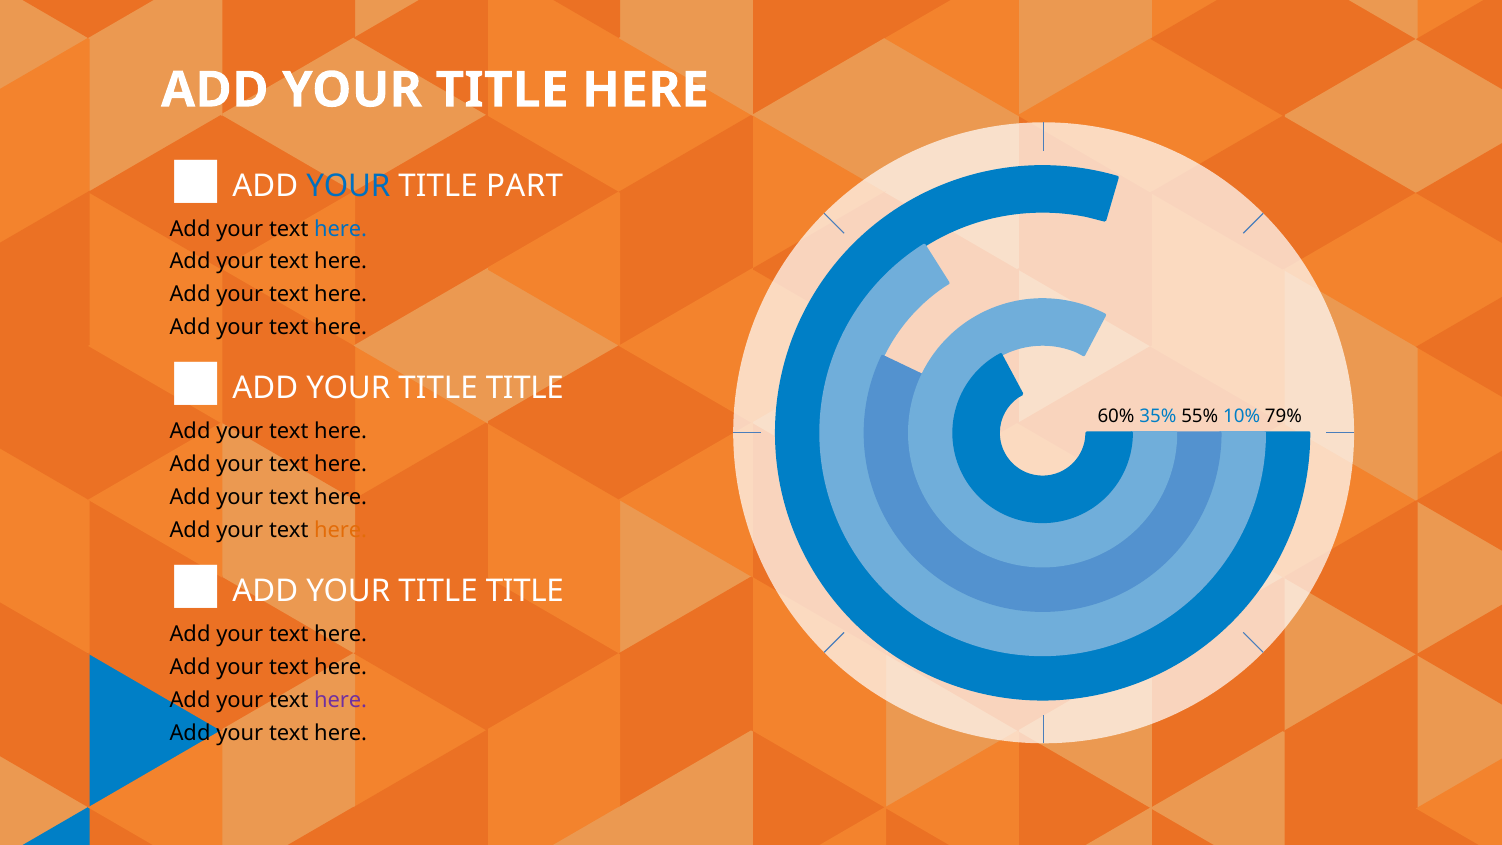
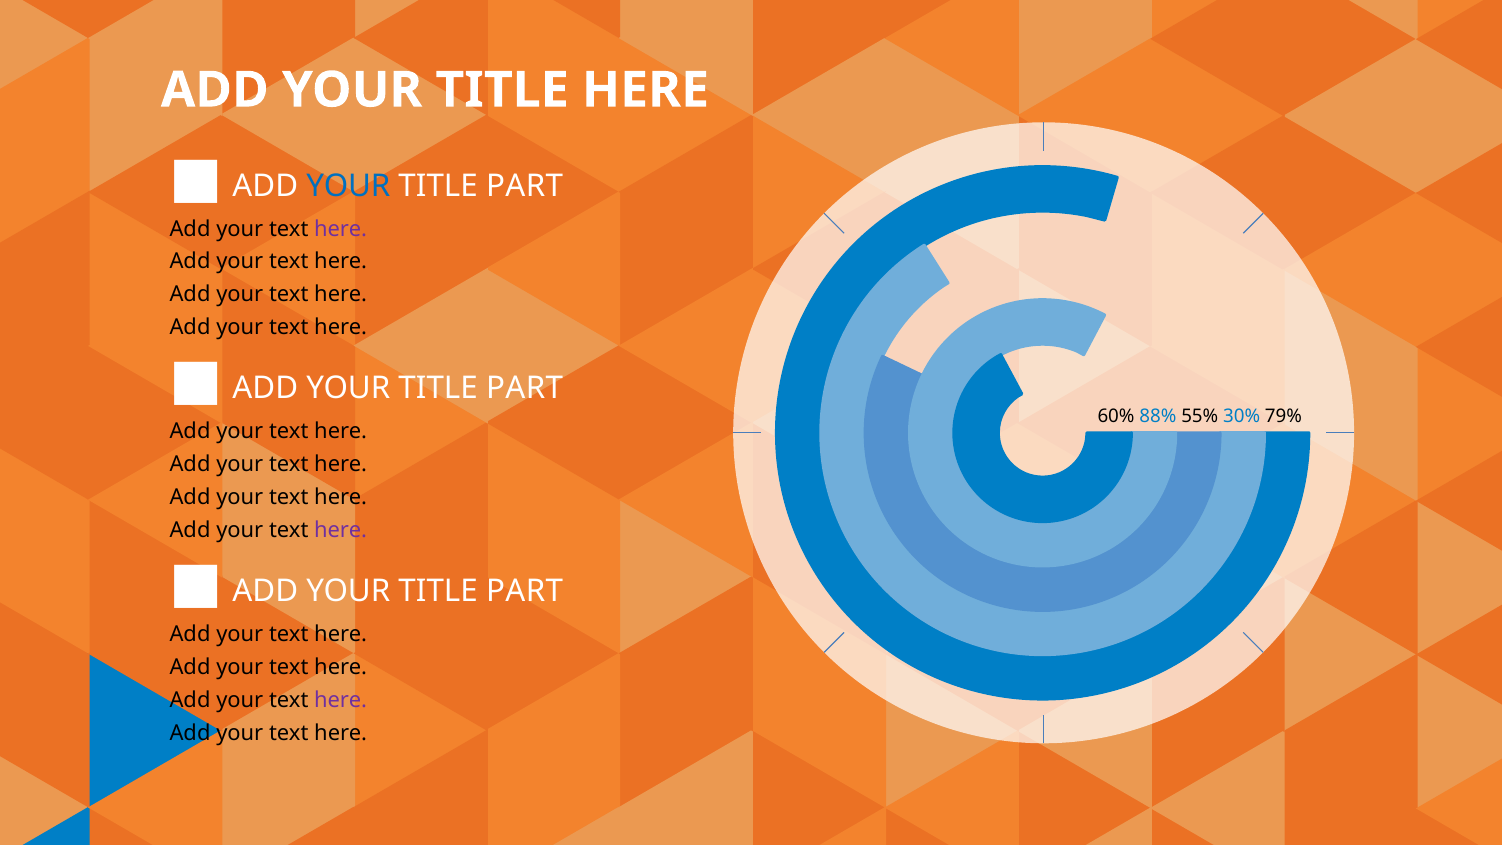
here colour: blue -> purple (341, 229)
TITLE: TITLE -> PART (525, 389)
35%: 35% -> 88% (1158, 417)
10%: 10% -> 30% (1242, 417)
here colour: orange -> purple (341, 530)
TITLE: TITLE -> PART (525, 591)
